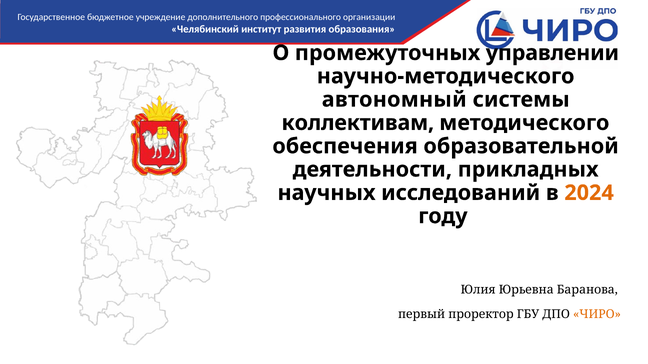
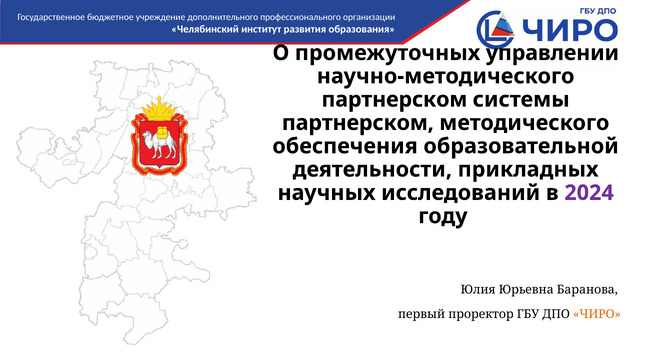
автономный: автономный -> партнерском (394, 100)
коллективам: коллективам -> партнерском (358, 123)
2024 colour: orange -> purple (589, 193)
